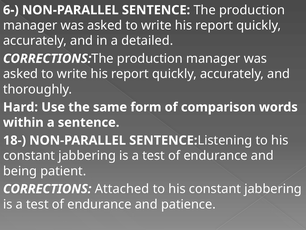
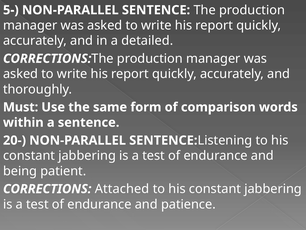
6-: 6- -> 5- (11, 10)
Hard: Hard -> Must (21, 107)
18-: 18- -> 20- (14, 140)
